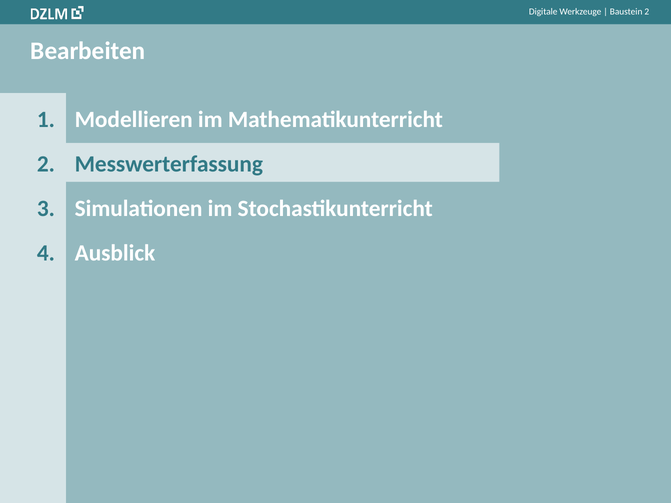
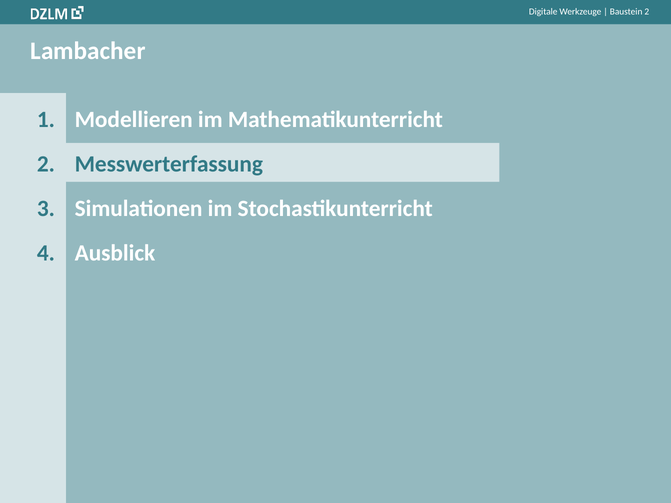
Bearbeiten: Bearbeiten -> Lambacher (88, 51)
